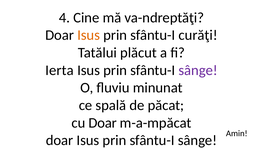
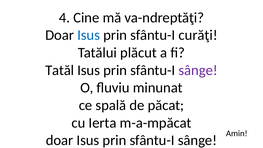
Isus colour: orange -> blue (89, 35)
Ierta: Ierta -> Tatăl (60, 70)
cu Doar: Doar -> Ierta (103, 123)
